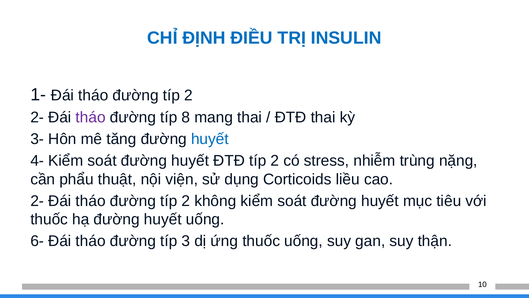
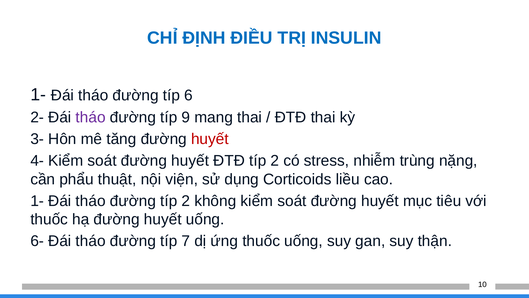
2: 2 -> 6 (188, 95)
8: 8 -> 9 (186, 117)
huyết colour: blue -> red (210, 139)
2-: 2- -> 1- (37, 201)
3: 3 -> 7 (186, 241)
